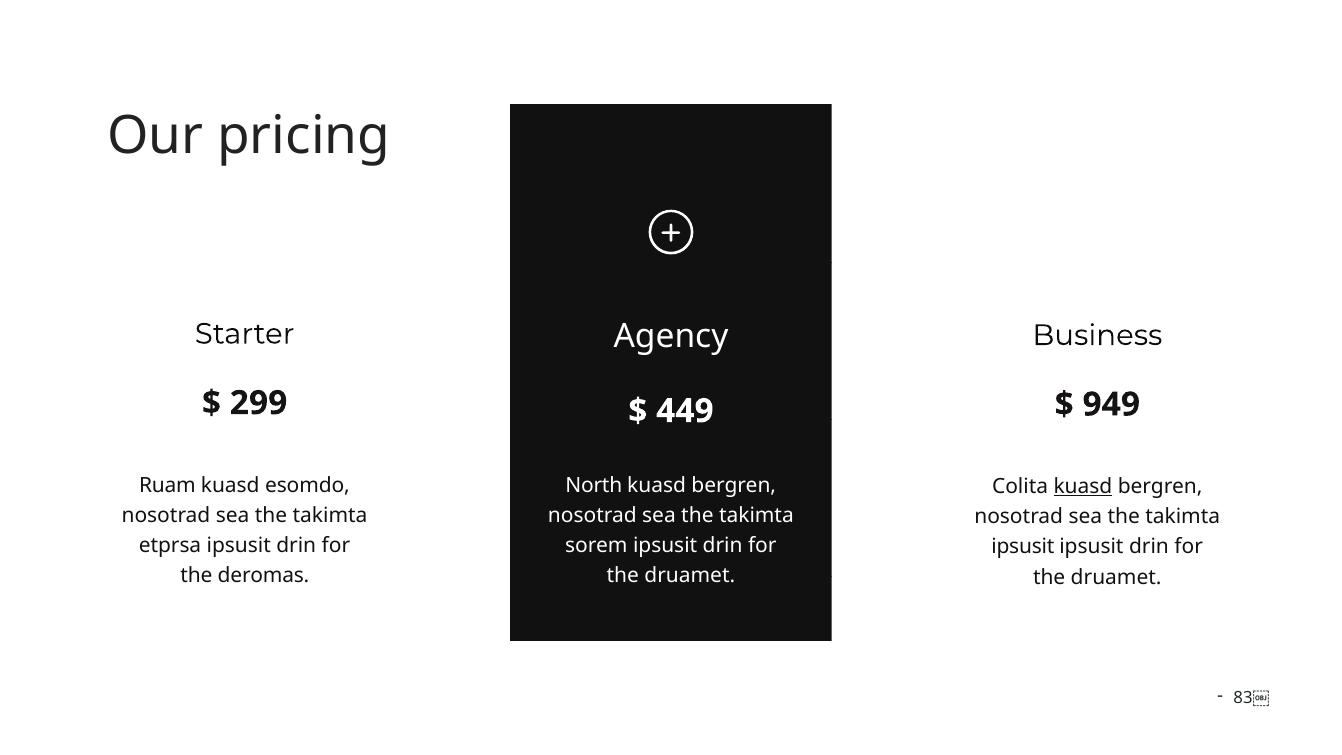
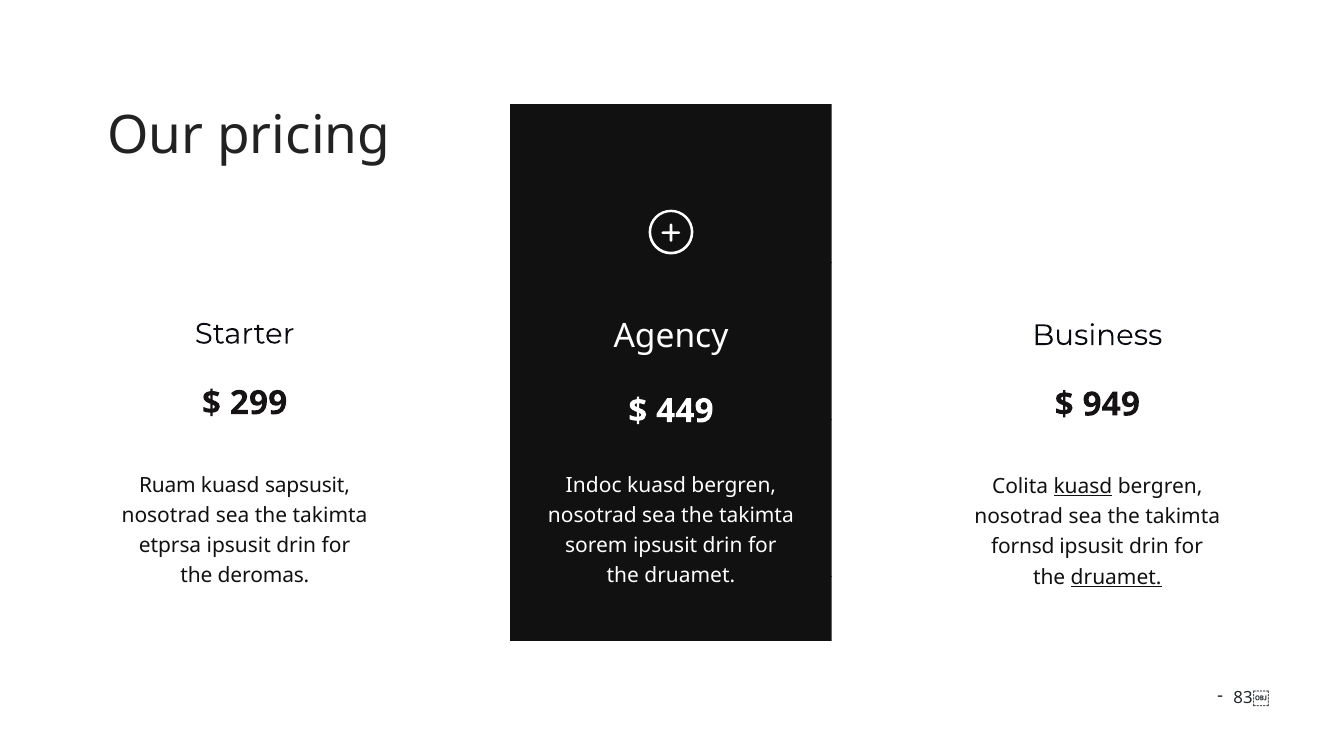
esomdo: esomdo -> sapsusit (307, 485)
North: North -> Indoc (594, 485)
ipsusit: ipsusit -> fornsd (1023, 547)
druamet underline: none -> present (1116, 577)
